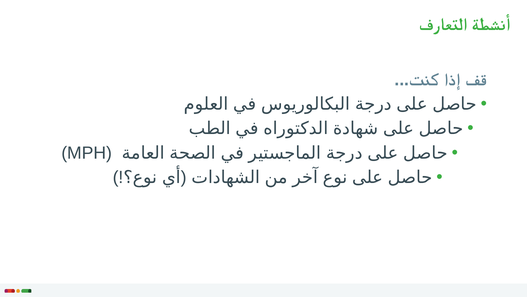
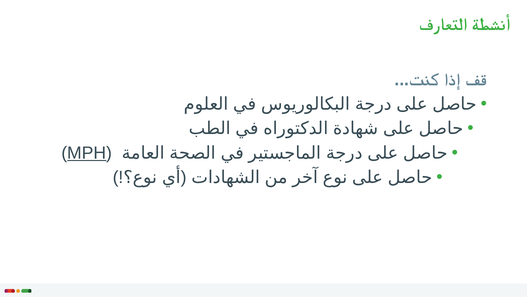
MPH underline: none -> present (87, 153)
